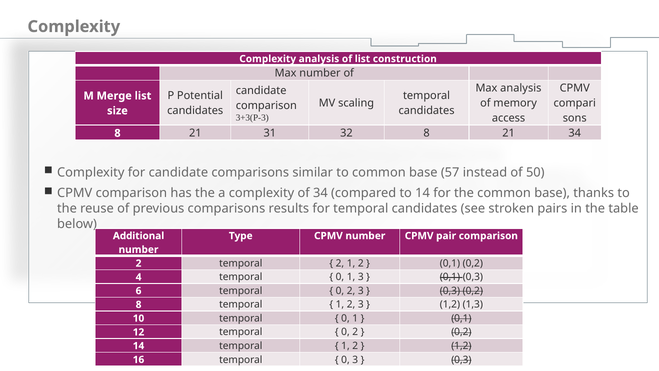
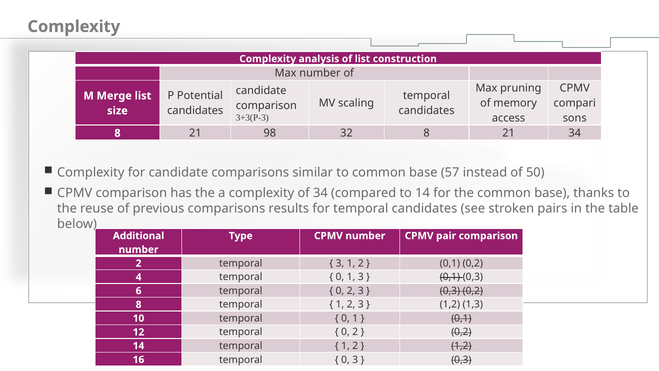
Max analysis: analysis -> pruning (521, 88)
31: 31 -> 98 (270, 133)
2: 2 -> 3 (340, 263)
